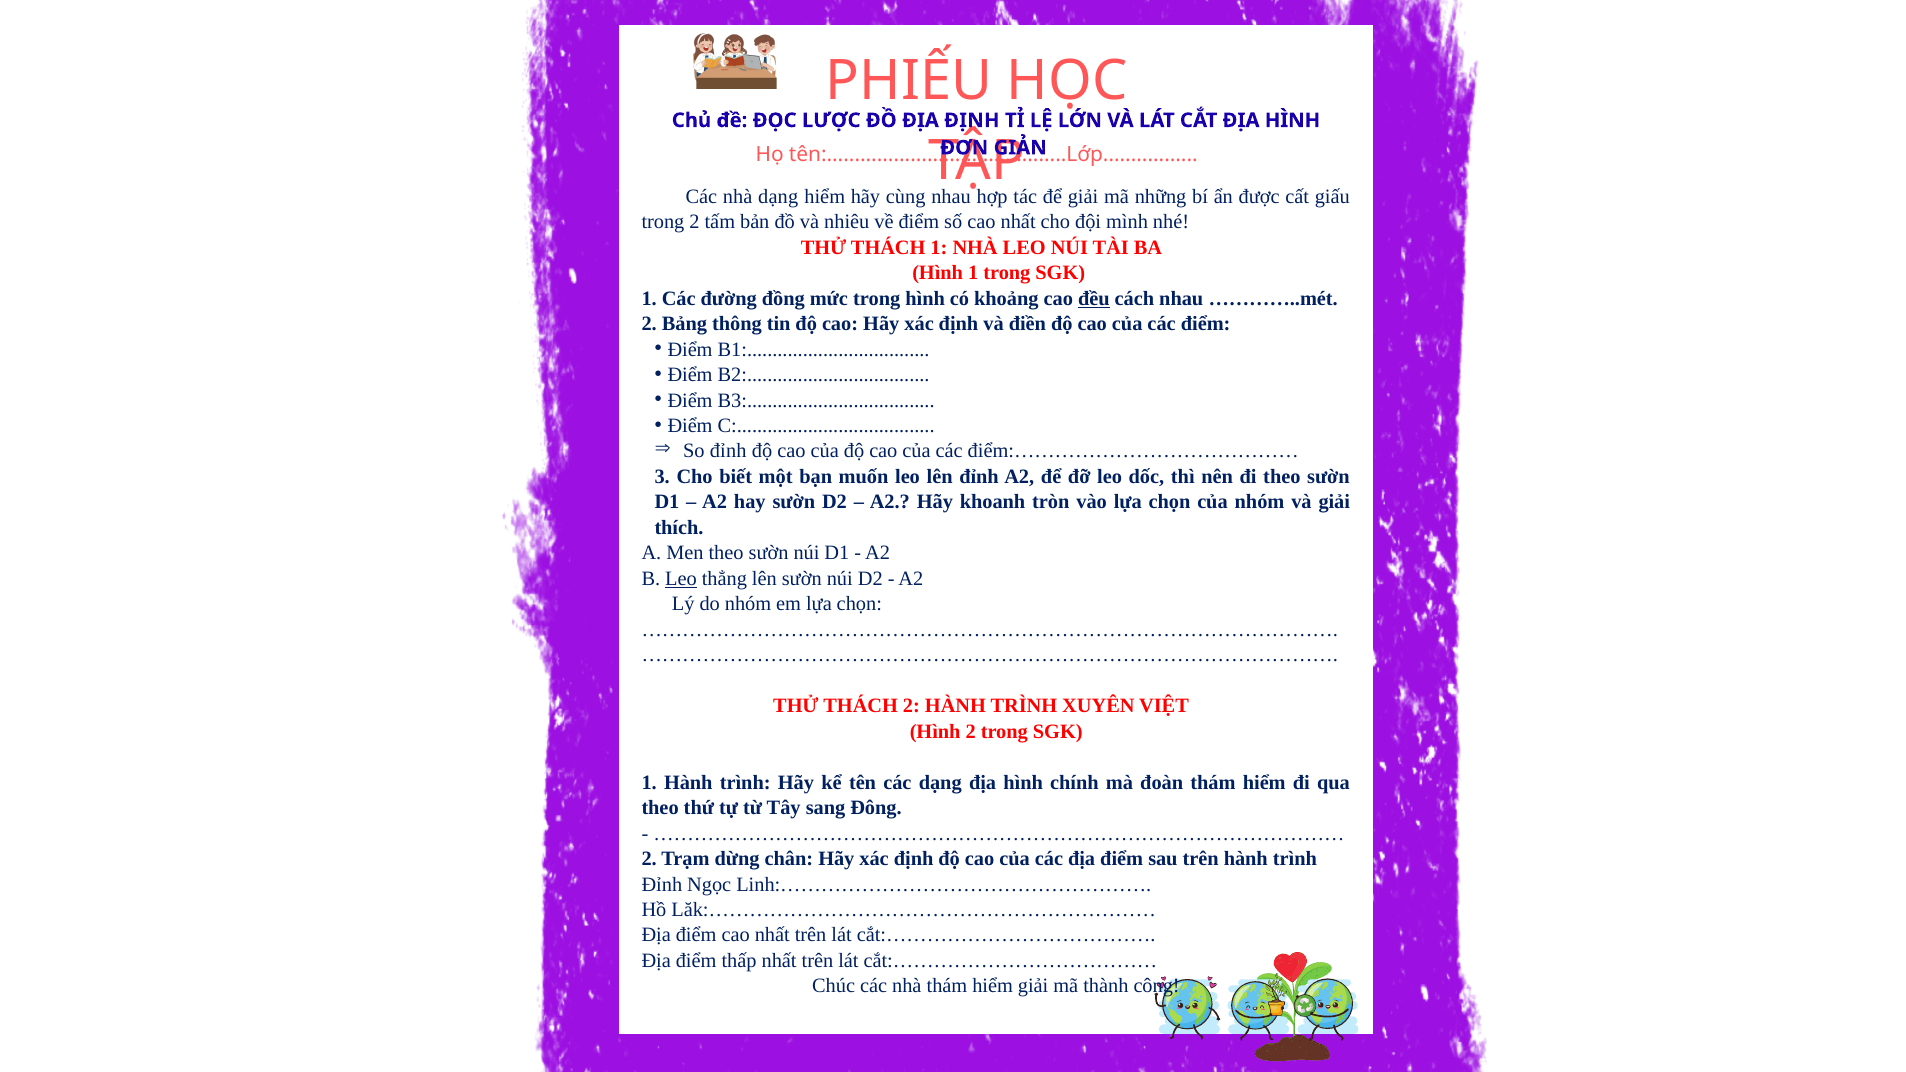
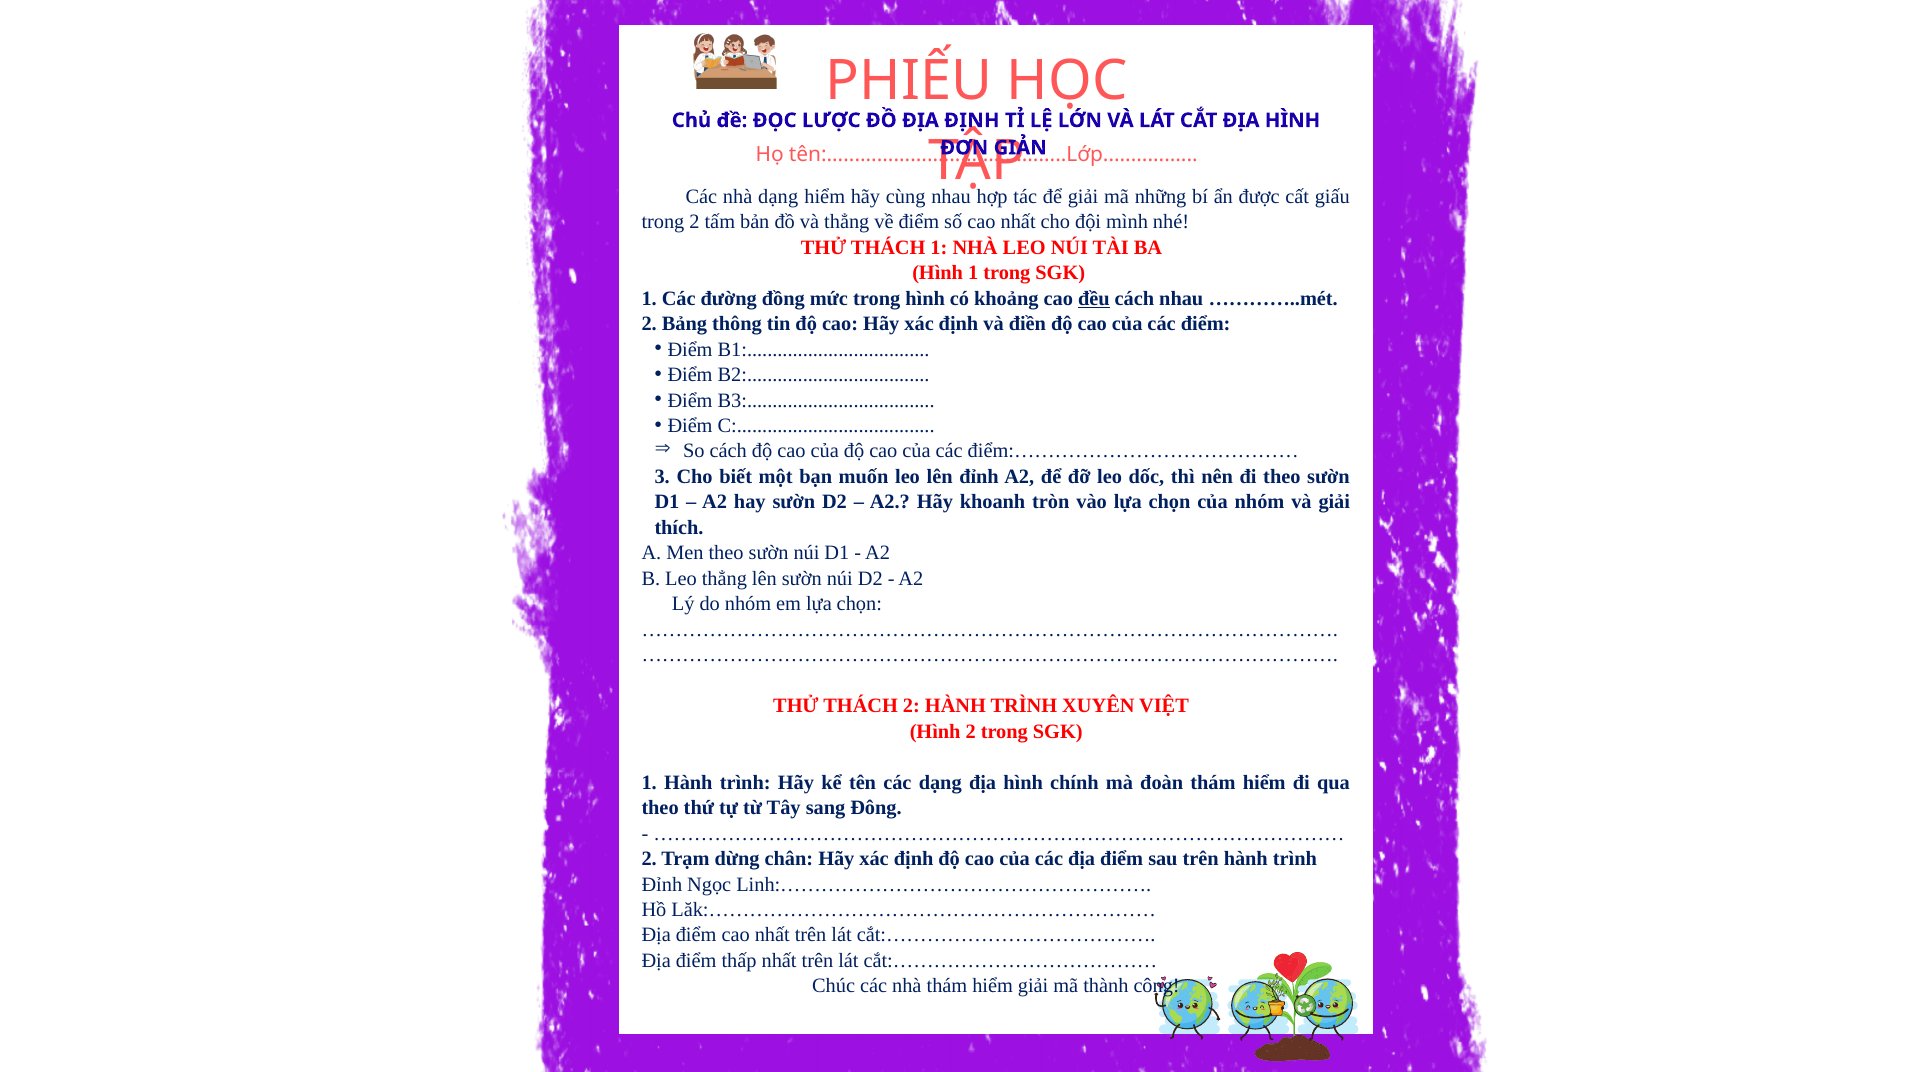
và nhiêu: nhiêu -> thẳng (847, 222)
So đỉnh: đỉnh -> cách (728, 451)
Leo underline: present -> none (681, 579)
